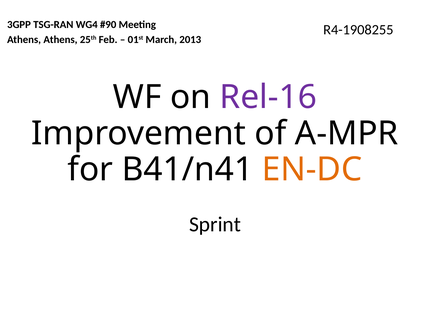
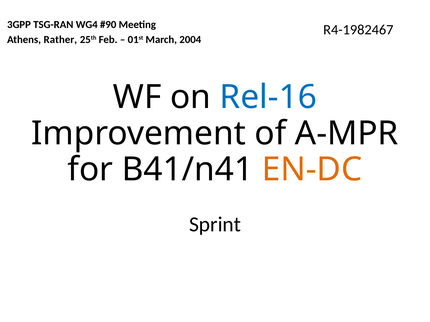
R4-1908255: R4-1908255 -> R4-1982467 (358, 30)
Athens Athens: Athens -> Rather (60, 40)
2013: 2013 -> 2004 (190, 40)
Rel-16 colour: purple -> blue (268, 97)
